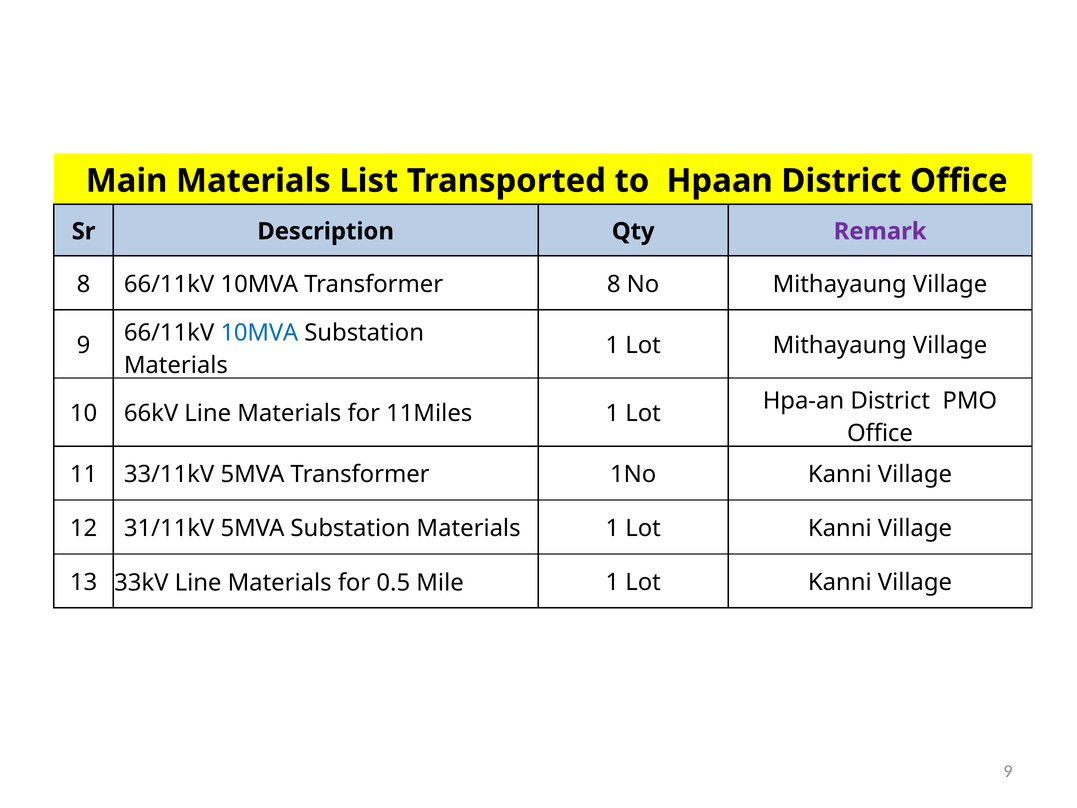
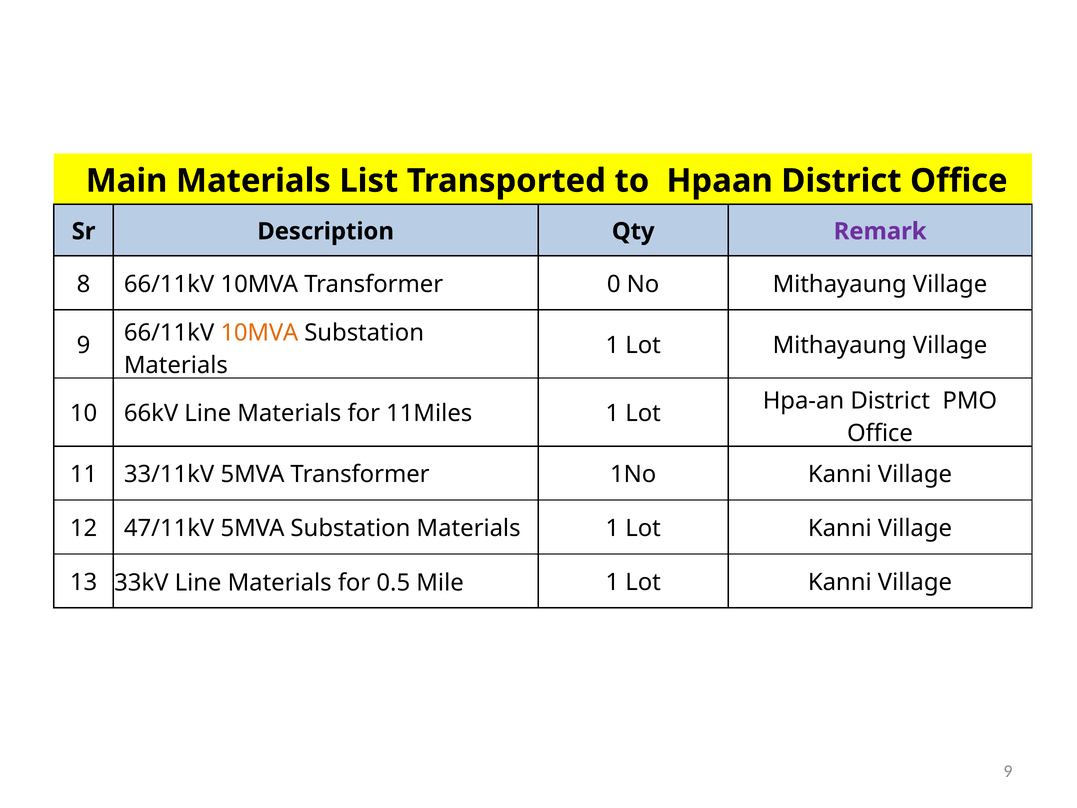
Transformer 8: 8 -> 0 (614, 284)
10MVA colour: blue -> orange (259, 333)
31/11kV: 31/11kV -> 47/11kV (169, 528)
